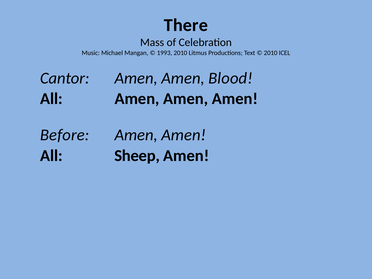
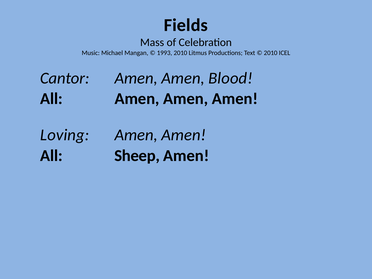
There: There -> Fields (186, 25)
Before: Before -> Loving (65, 135)
